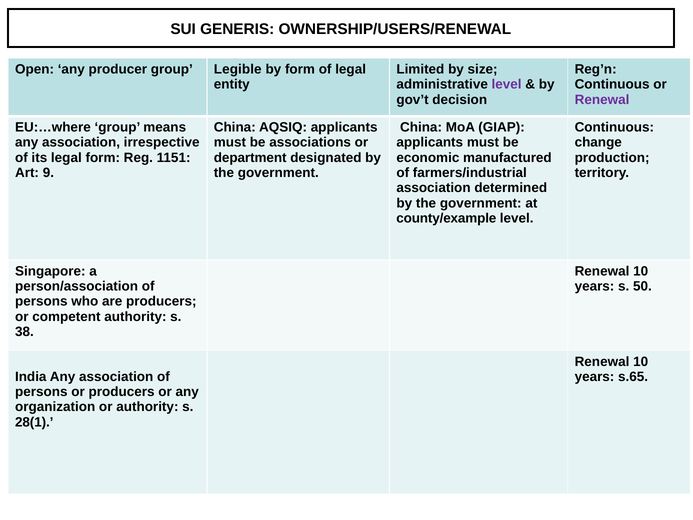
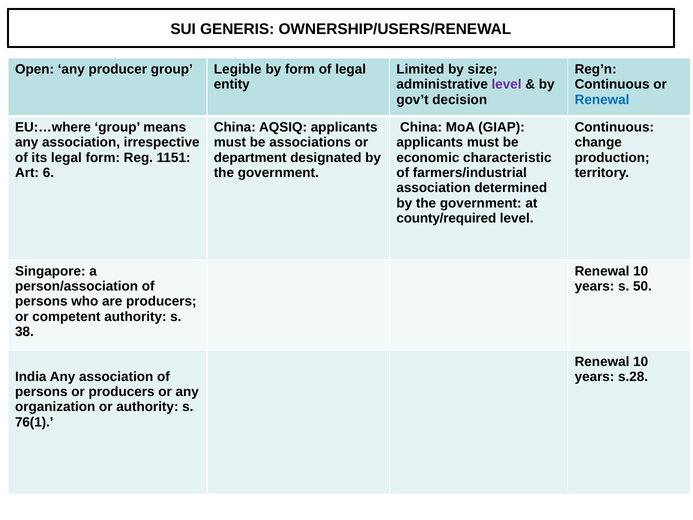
Renewal colour: purple -> blue (602, 100)
manufactured: manufactured -> characteristic (507, 158)
9: 9 -> 6 (48, 173)
county/example: county/example -> county/required (446, 218)
s.65: s.65 -> s.28 (633, 377)
28(1: 28(1 -> 76(1 (34, 422)
